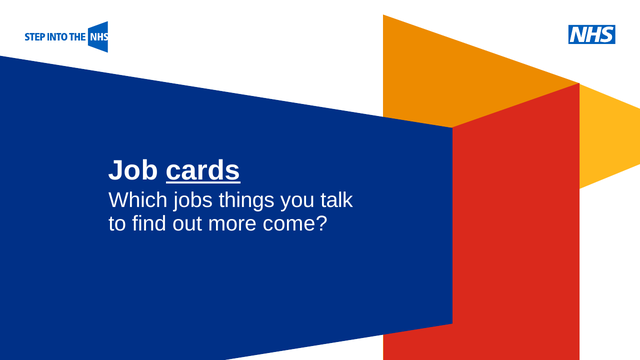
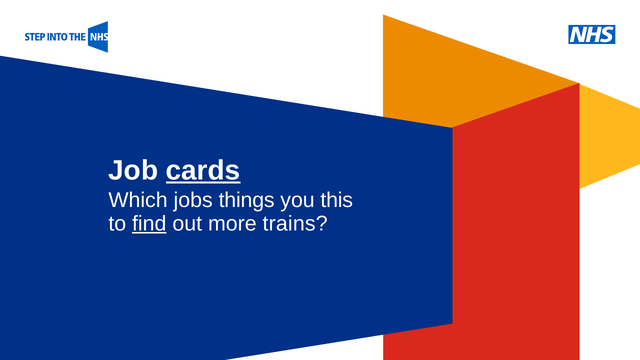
talk: talk -> this (337, 200)
find underline: none -> present (149, 223)
come: come -> trains (295, 223)
